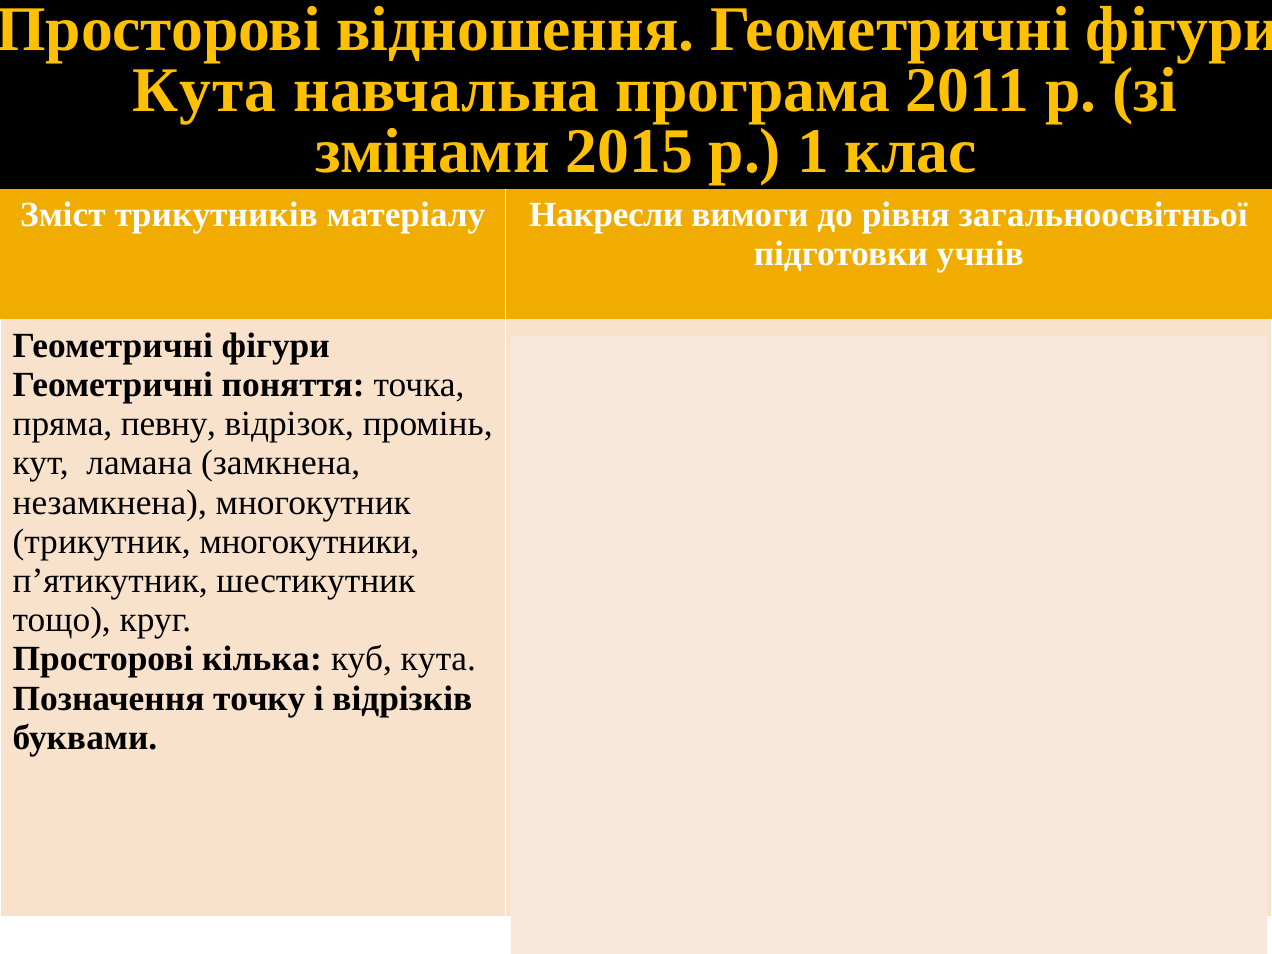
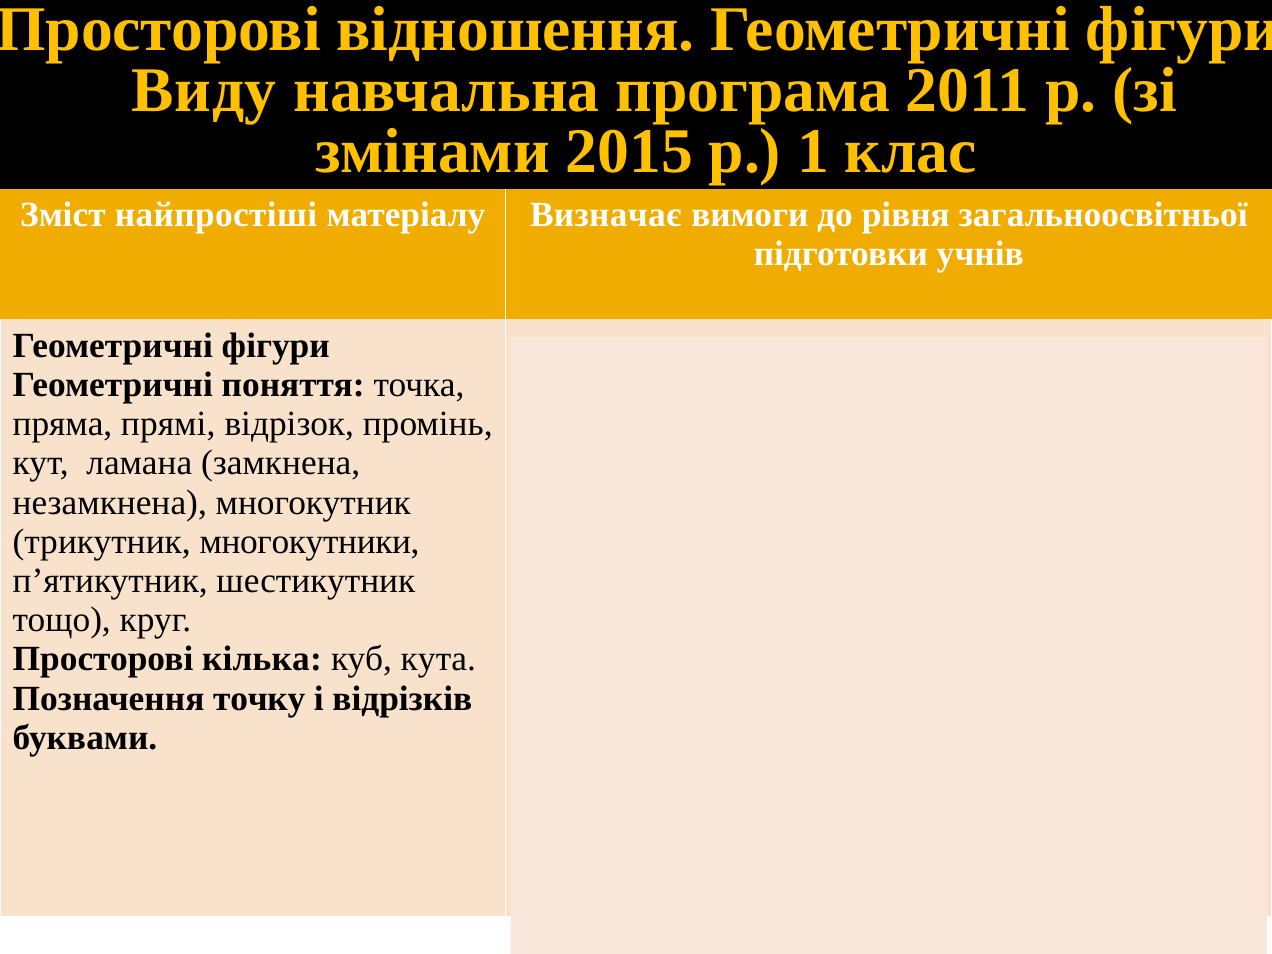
Кута: Кута -> Виду (204, 91)
трикутників: трикутників -> найпростіші (216, 215)
Накресли: Накресли -> Визначає (606, 215)
певну: певну -> прямі (168, 424)
